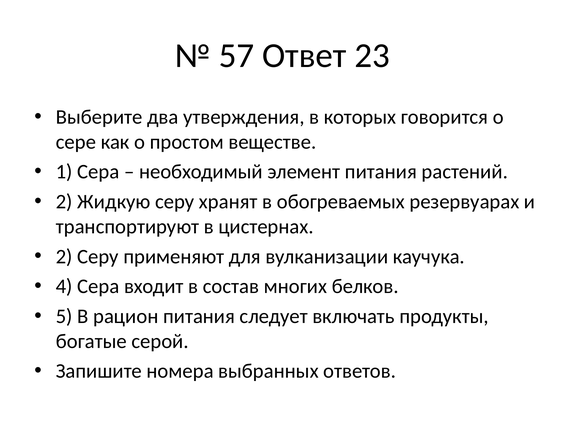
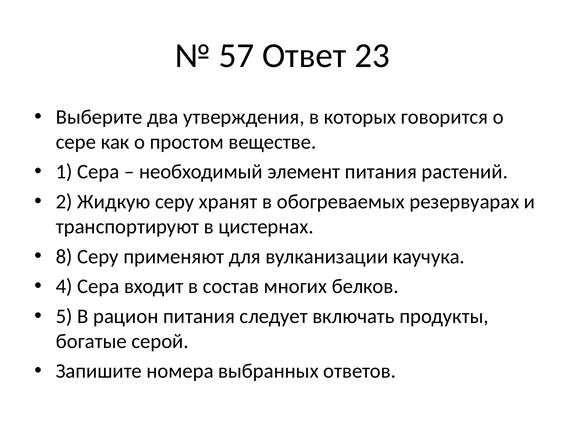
2: 2 -> 8 (64, 256)
